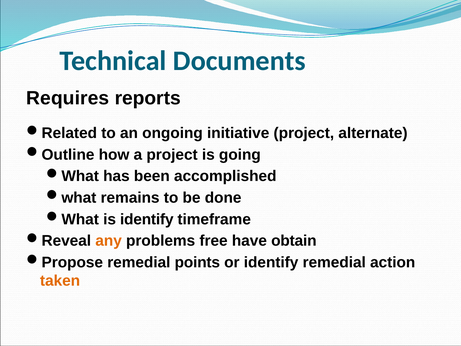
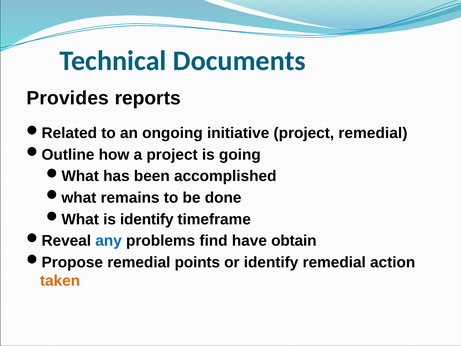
Requires: Requires -> Provides (68, 98)
project alternate: alternate -> remedial (373, 133)
any colour: orange -> blue (109, 241)
free: free -> find (214, 241)
